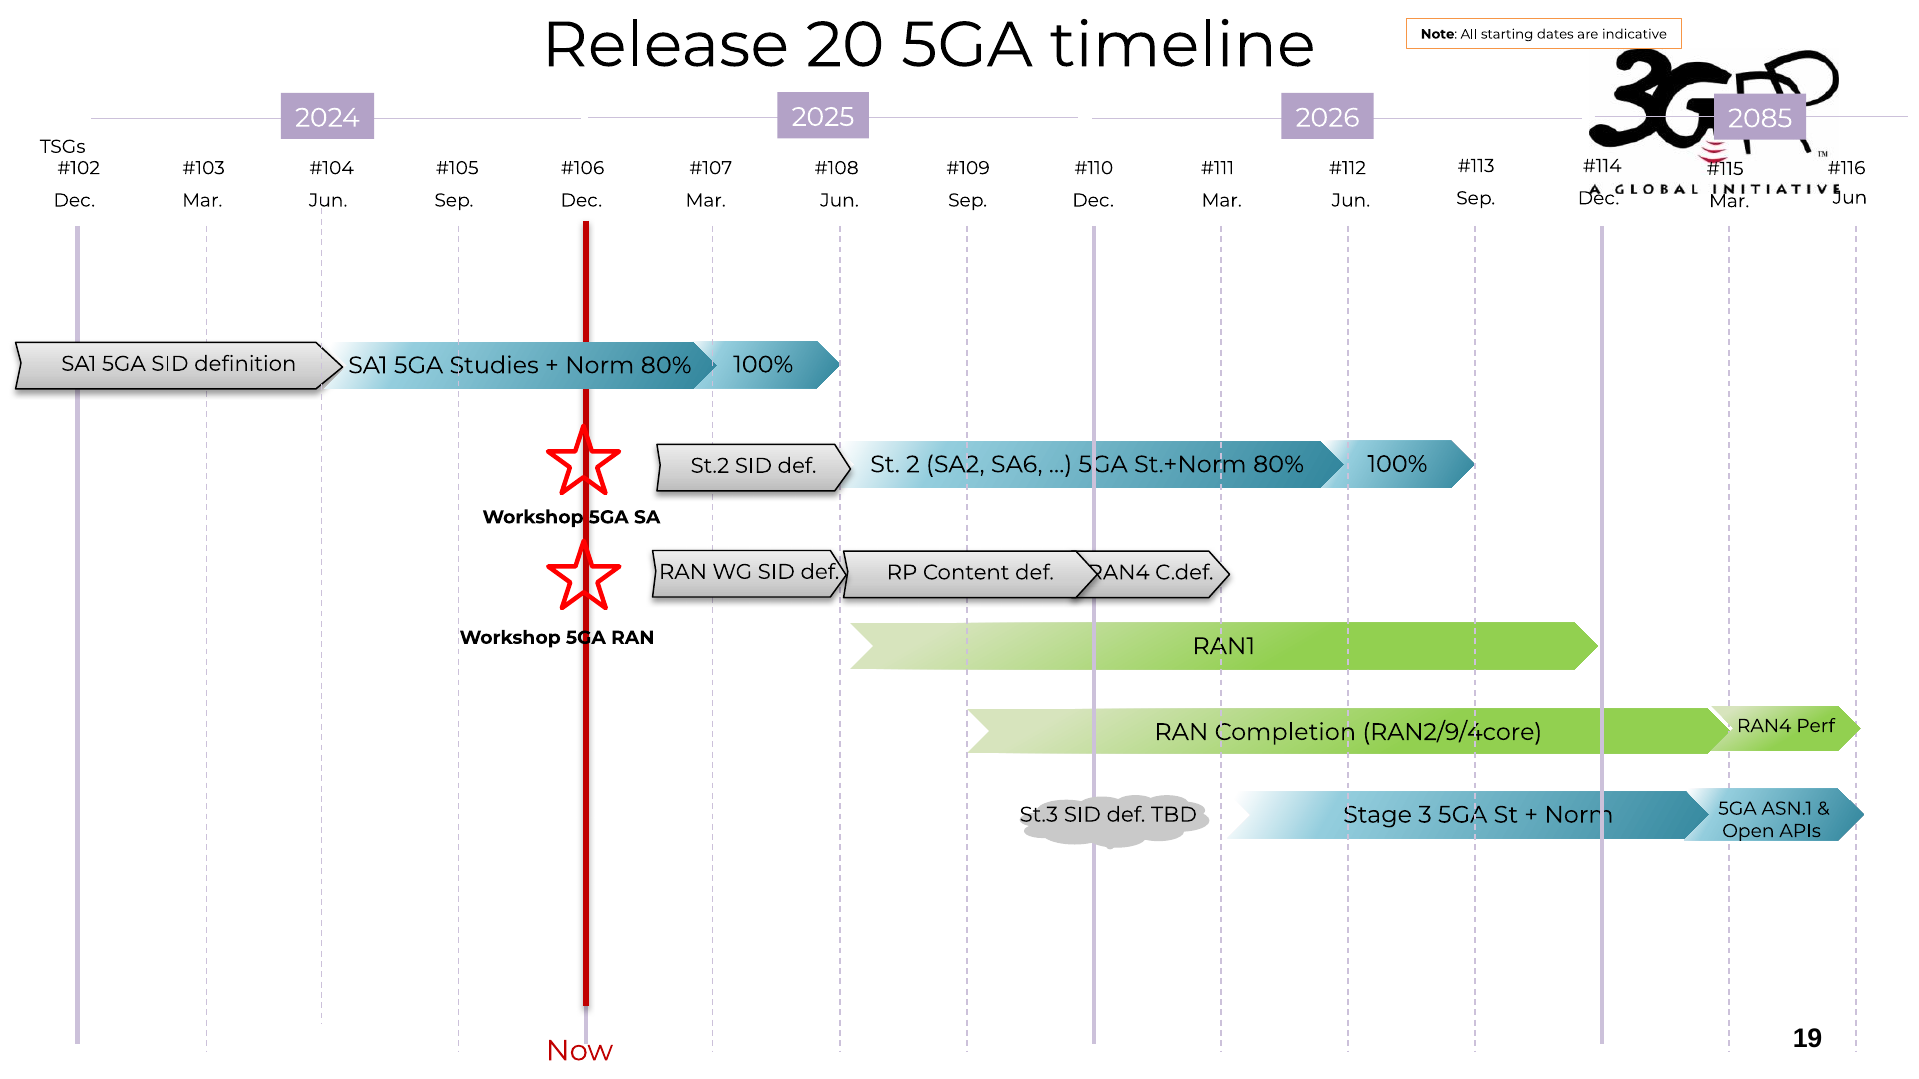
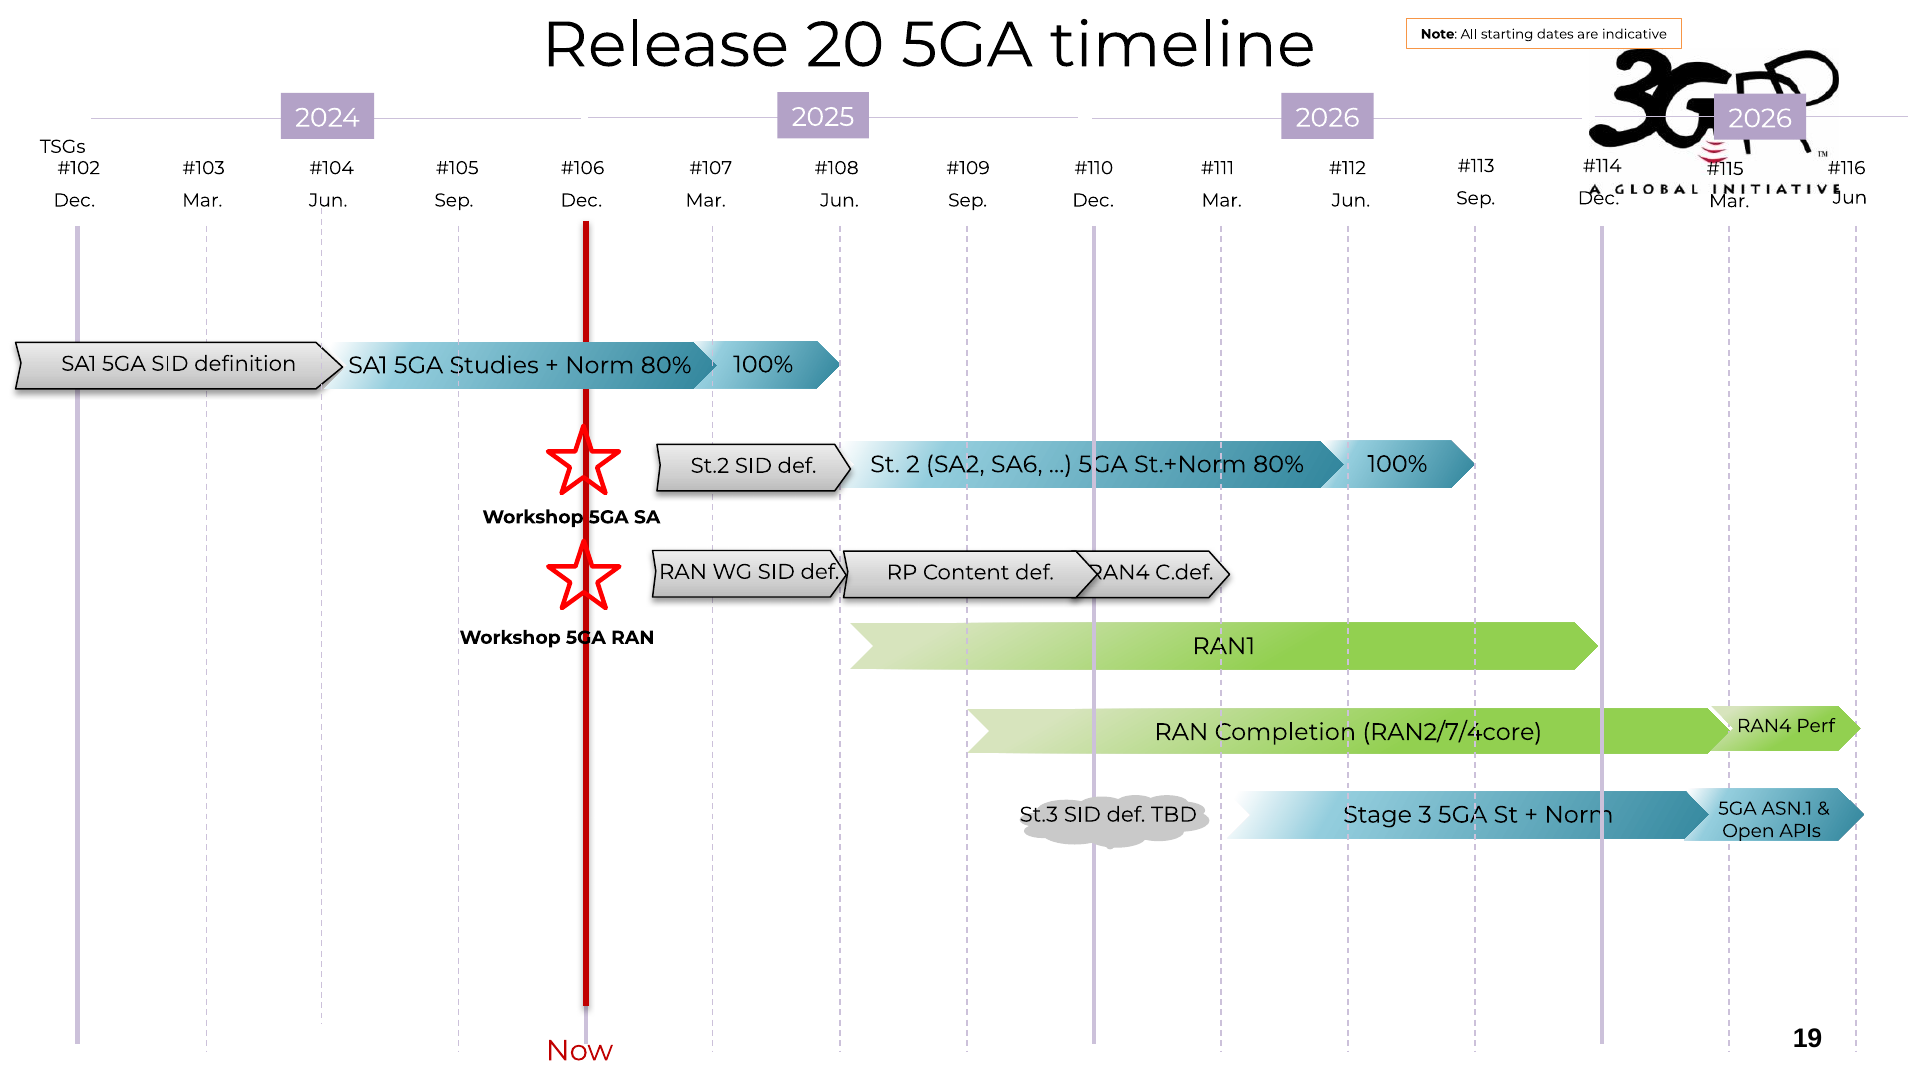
2026 2085: 2085 -> 2026 (1760, 119)
RAN2/9/4core: RAN2/9/4core -> RAN2/7/4core (1452, 732)
